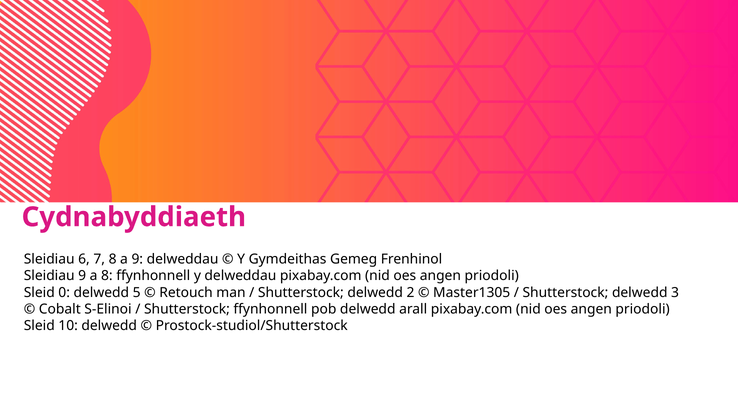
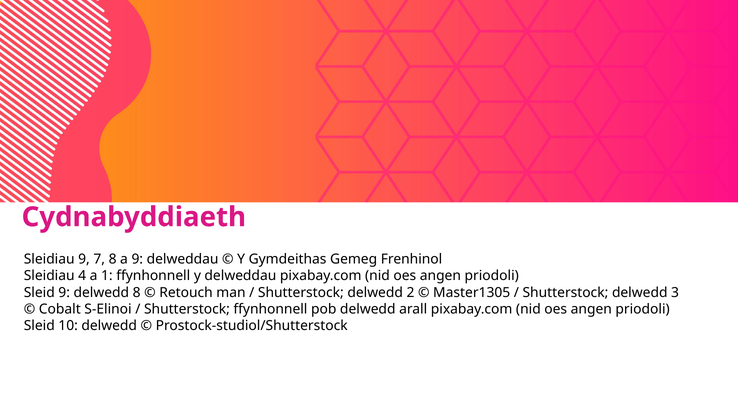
Sleidiau 6: 6 -> 9 (84, 259)
Sleidiau 9: 9 -> 4 (82, 276)
a 8: 8 -> 1 (107, 276)
Sleid 0: 0 -> 9 (64, 293)
delwedd 5: 5 -> 8 (137, 293)
